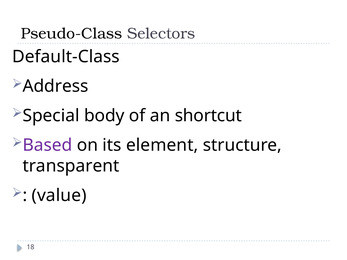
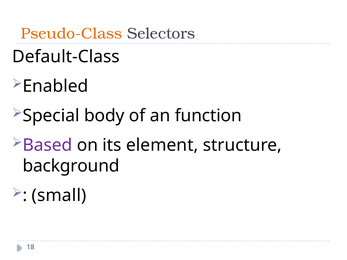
Pseudo-Class colour: black -> orange (72, 33)
Address: Address -> Enabled (55, 86)
shortcut: shortcut -> function (208, 116)
transparent: transparent -> background (71, 166)
value: value -> small (59, 196)
